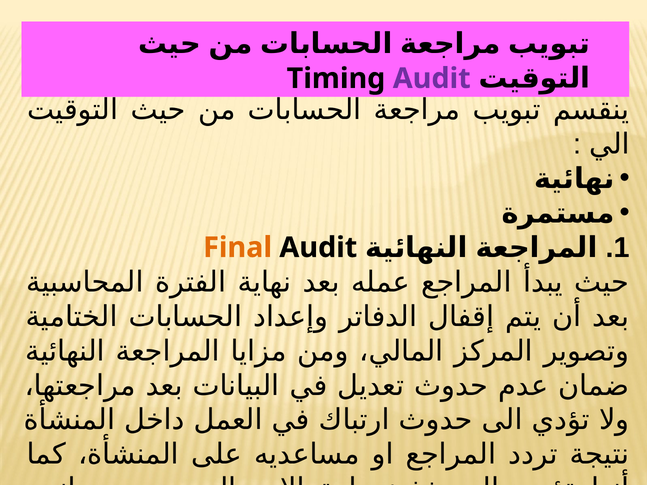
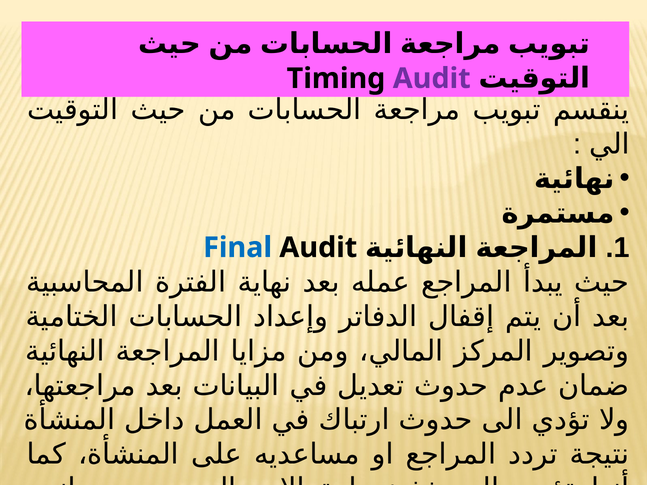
Final colour: orange -> blue (238, 248)
